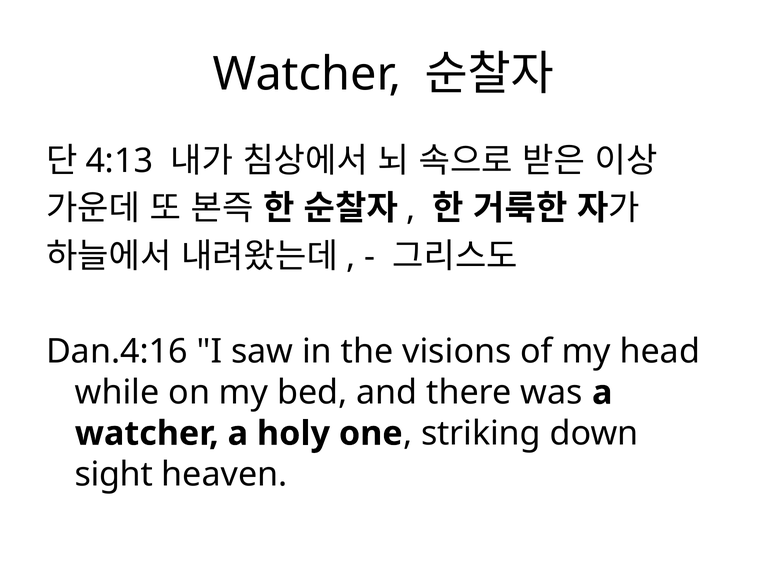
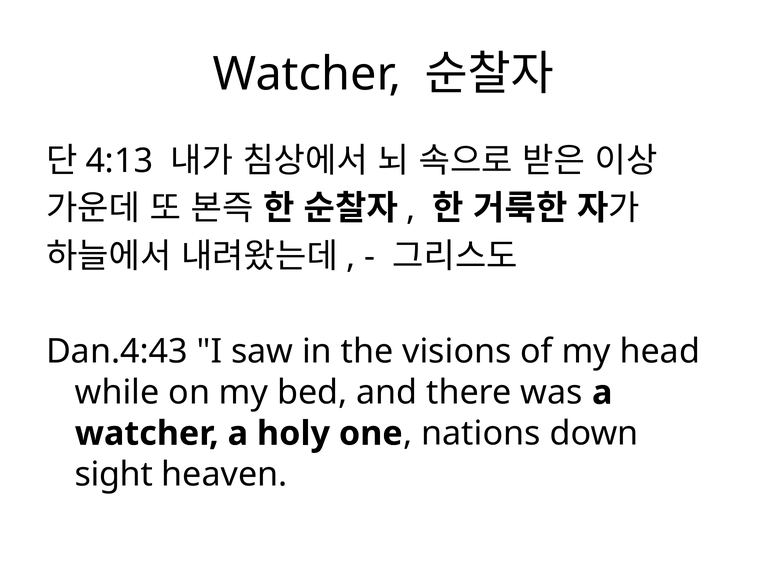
Dan.4:16: Dan.4:16 -> Dan.4:43 (117, 352)
striking: striking -> nations (481, 434)
